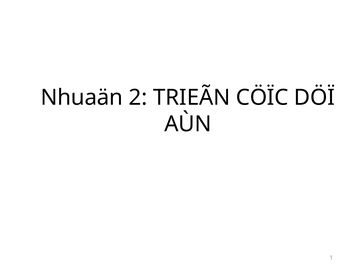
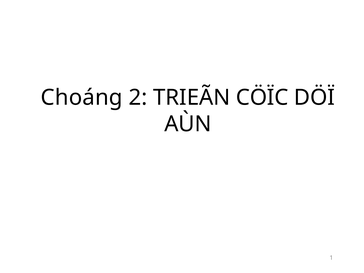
Nhuaän: Nhuaän -> Choáng (82, 97)
